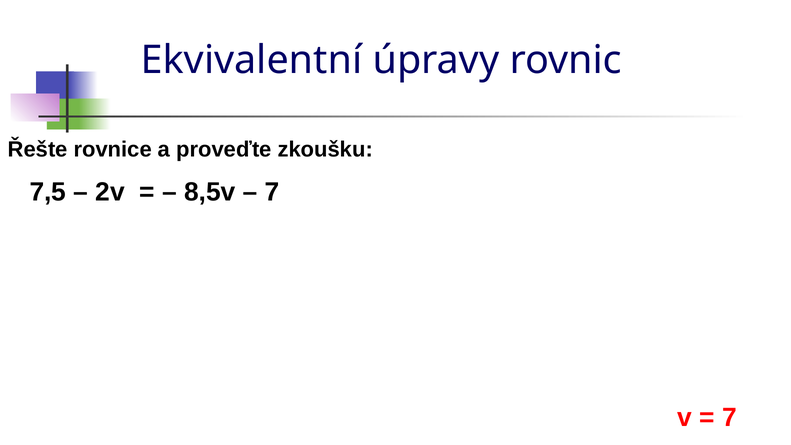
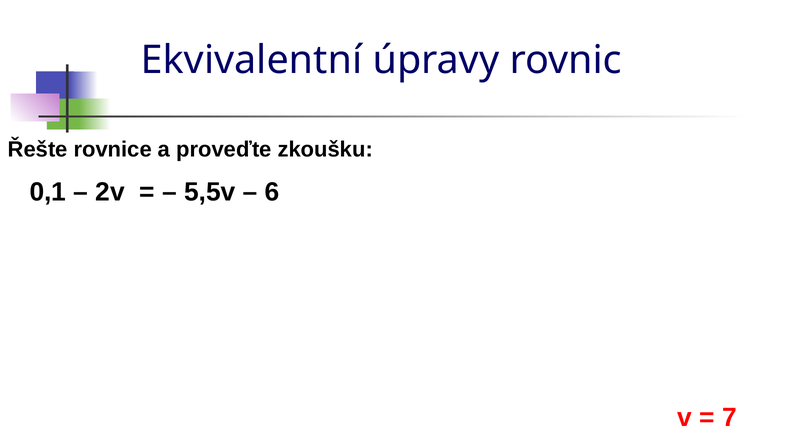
7,5: 7,5 -> 0,1 (48, 192)
8,5v: 8,5v -> 5,5v (210, 192)
7: 7 -> 6 (272, 192)
